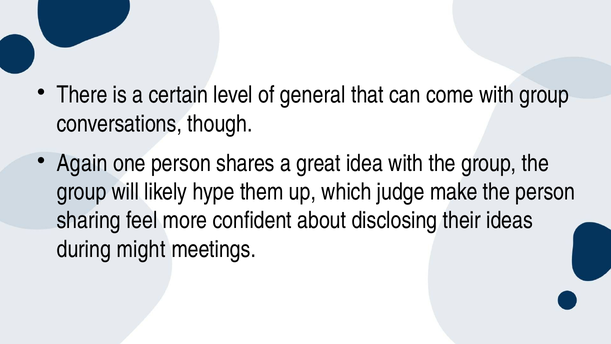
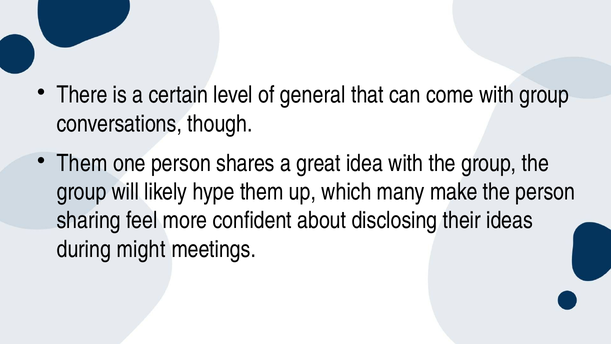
Again: Again -> Them (82, 163)
judge: judge -> many (401, 192)
